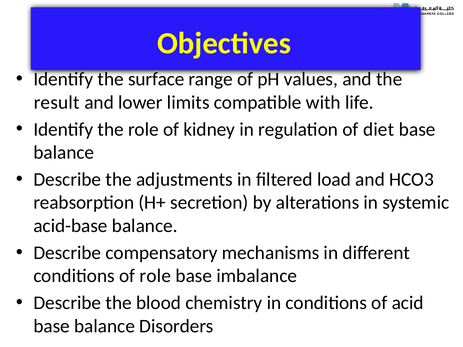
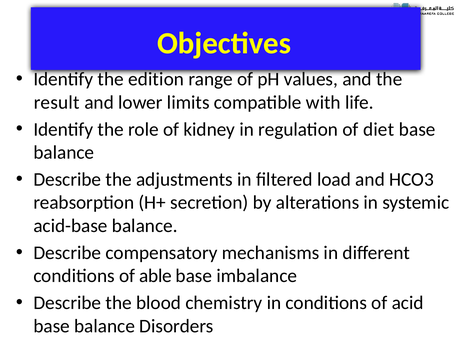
surface: surface -> edition (156, 79)
of role: role -> able (155, 276)
